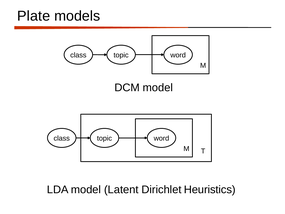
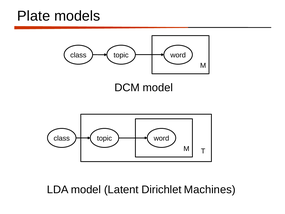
Heuristics: Heuristics -> Machines (210, 189)
